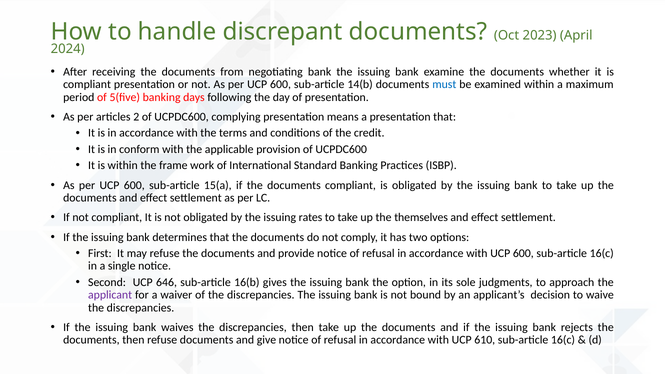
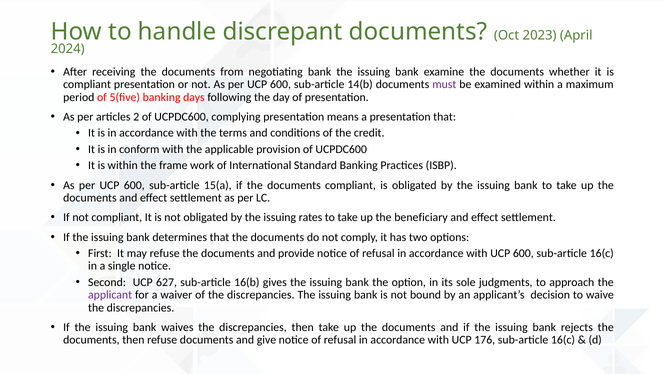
must colour: blue -> purple (444, 85)
themselves: themselves -> beneficiary (421, 218)
646: 646 -> 627 (167, 282)
610: 610 -> 176 (485, 340)
